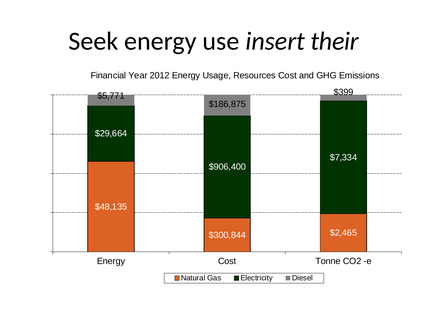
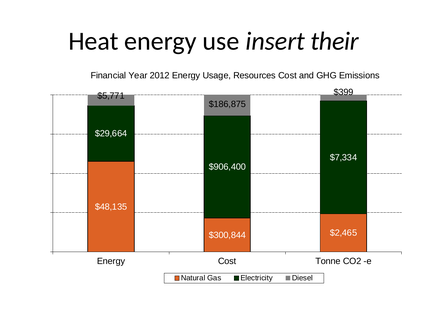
Seek: Seek -> Heat (94, 41)
